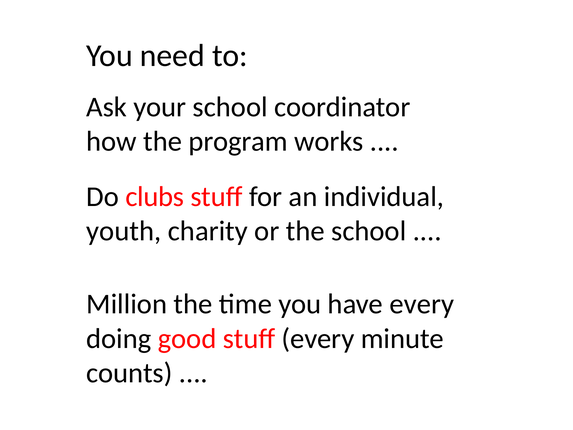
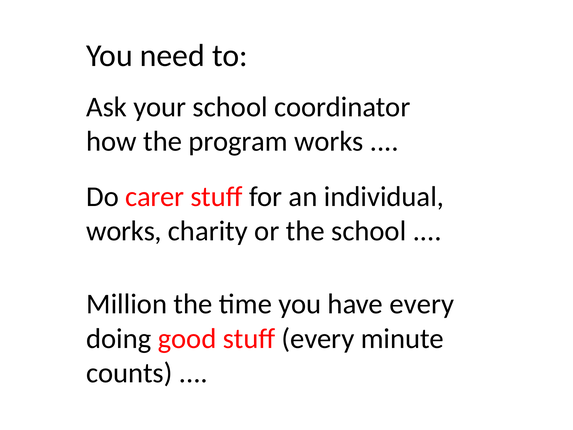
clubs: clubs -> carer (155, 197)
youth: youth -> works (124, 231)
